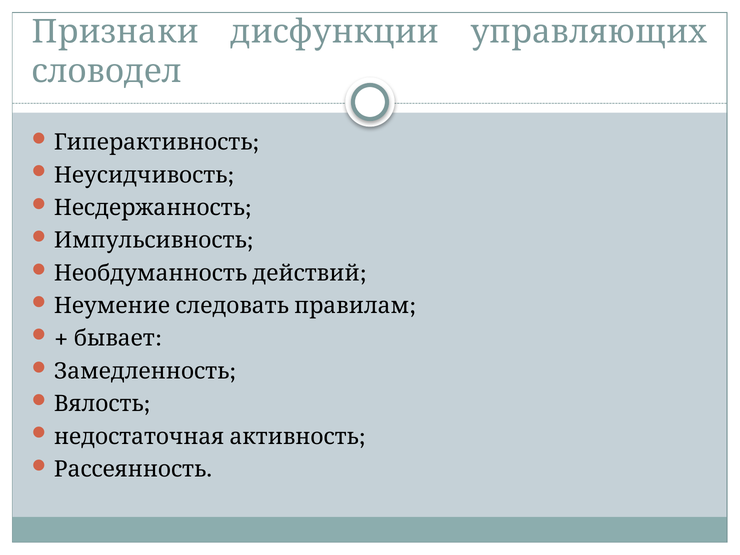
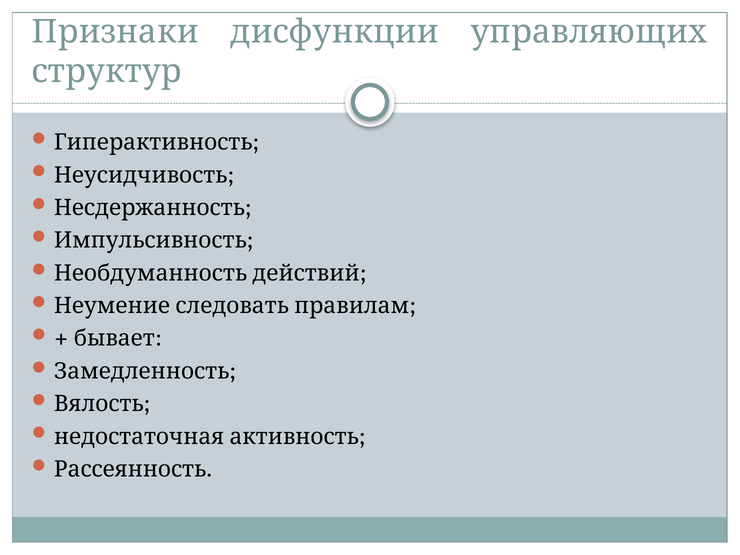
словодел: словодел -> структур (107, 71)
